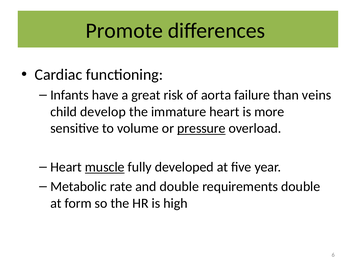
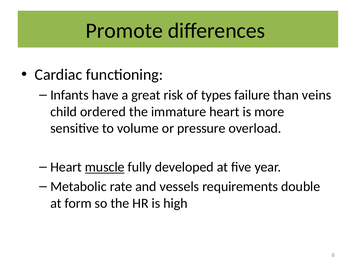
aorta: aorta -> types (216, 95)
develop: develop -> ordered (103, 112)
pressure underline: present -> none (201, 128)
and double: double -> vessels (179, 187)
